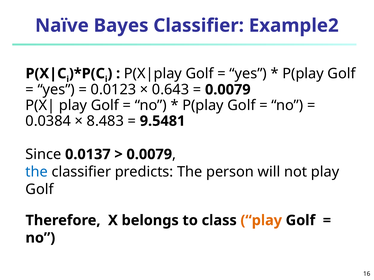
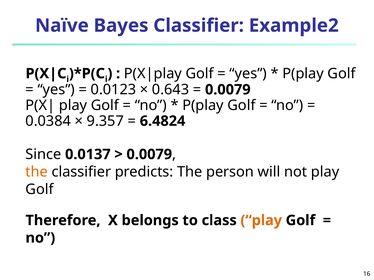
8.483: 8.483 -> 9.357 (105, 121)
9.5481: 9.5481 -> 6.4824 (163, 121)
the colour: blue -> orange (37, 172)
